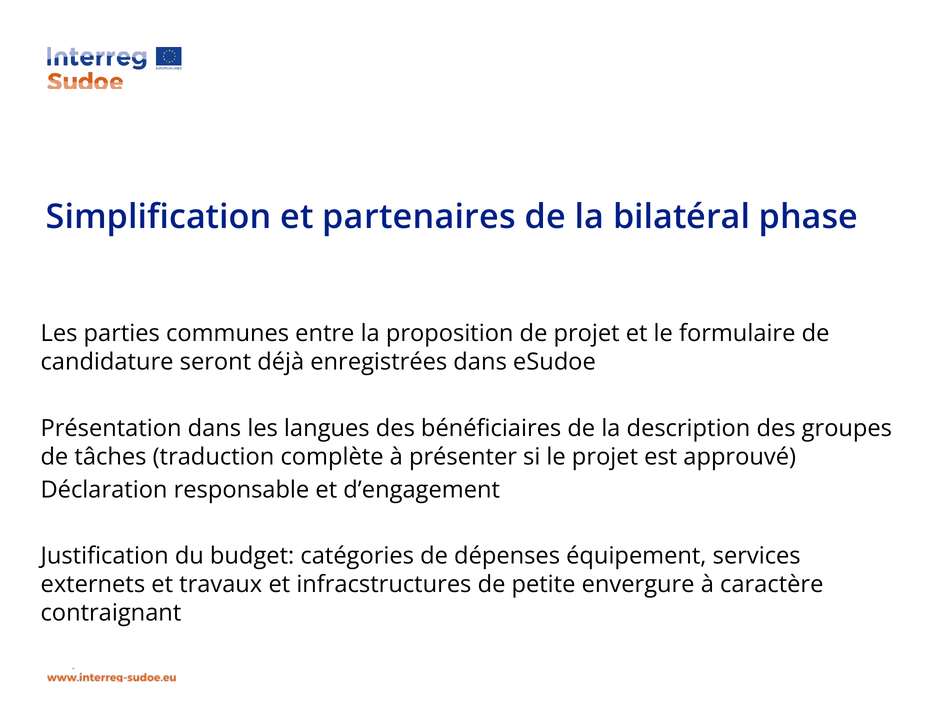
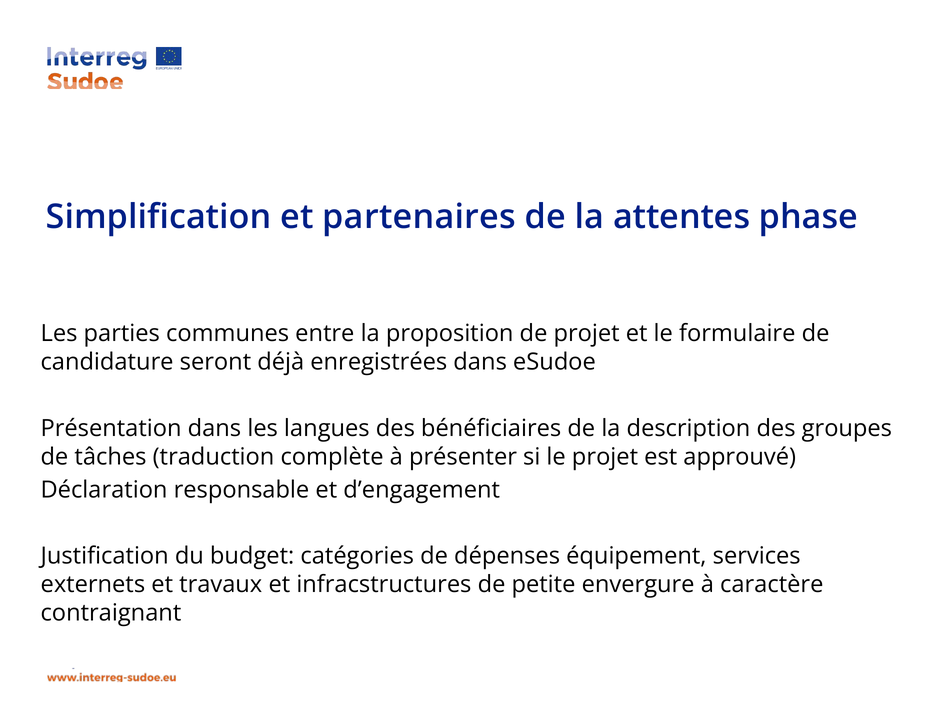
bilatéral: bilatéral -> attentes (682, 217)
